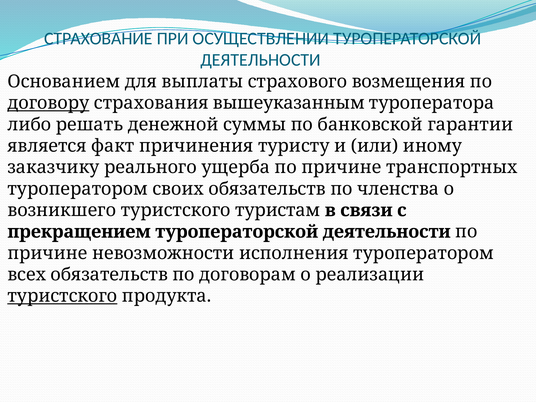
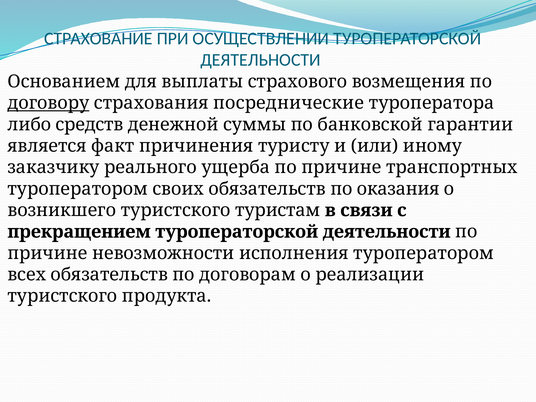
вышеуказанным: вышеуказанным -> посреднические (289, 103)
решать: решать -> средств (90, 125)
членства: членства -> оказания (398, 189)
туристского underline: present -> none (62, 296)
